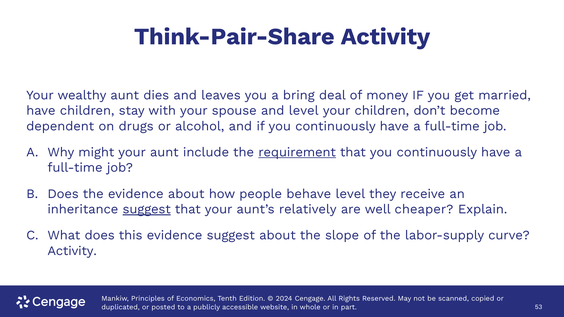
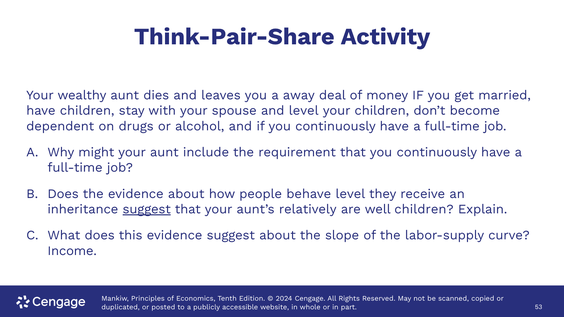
bring: bring -> away (299, 95)
requirement underline: present -> none (297, 152)
well cheaper: cheaper -> children (424, 209)
Activity: Activity -> Income (72, 251)
